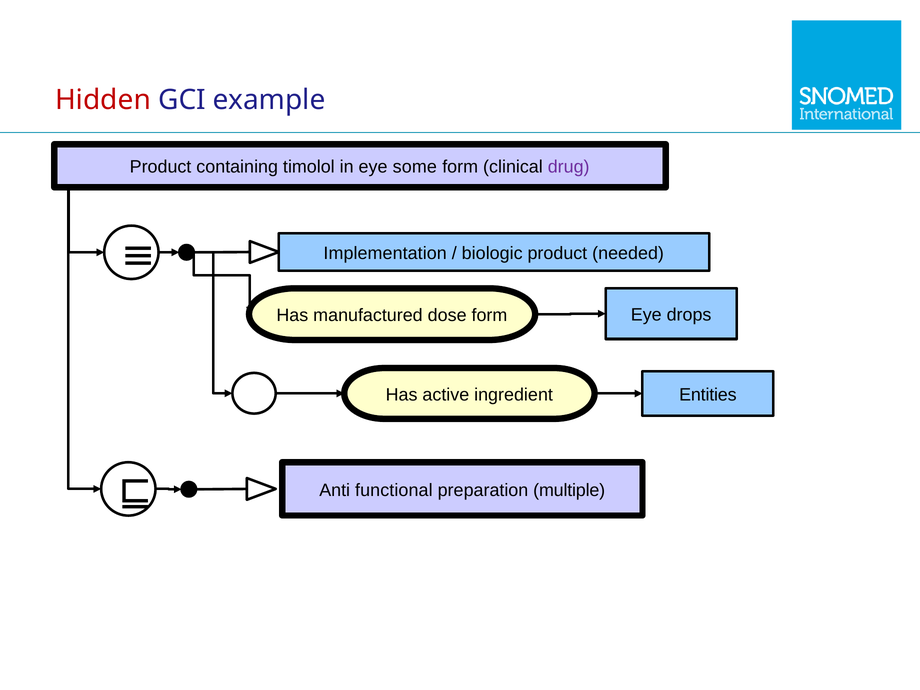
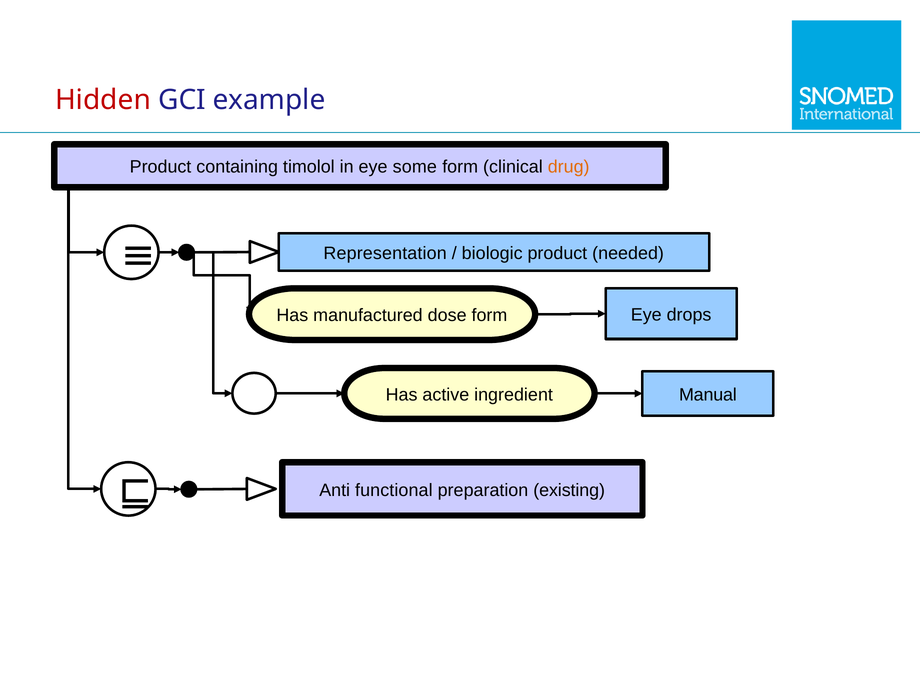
drug colour: purple -> orange (569, 167)
Implementation: Implementation -> Representation (385, 253)
Entities: Entities -> Manual (708, 395)
multiple: multiple -> existing (569, 490)
